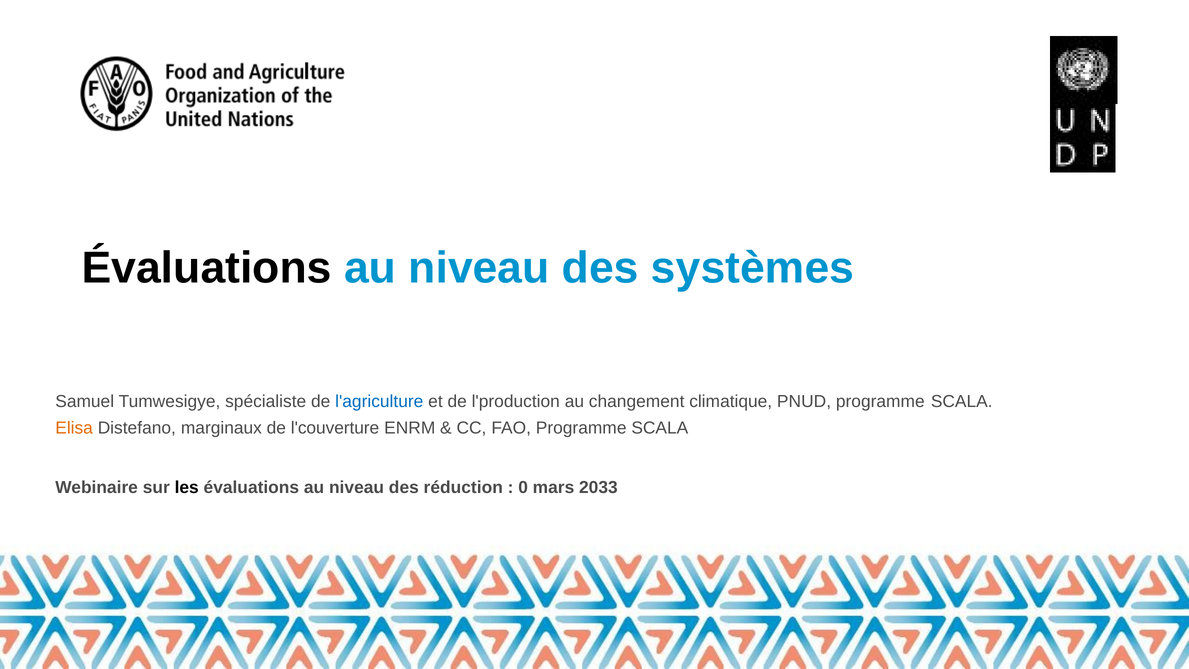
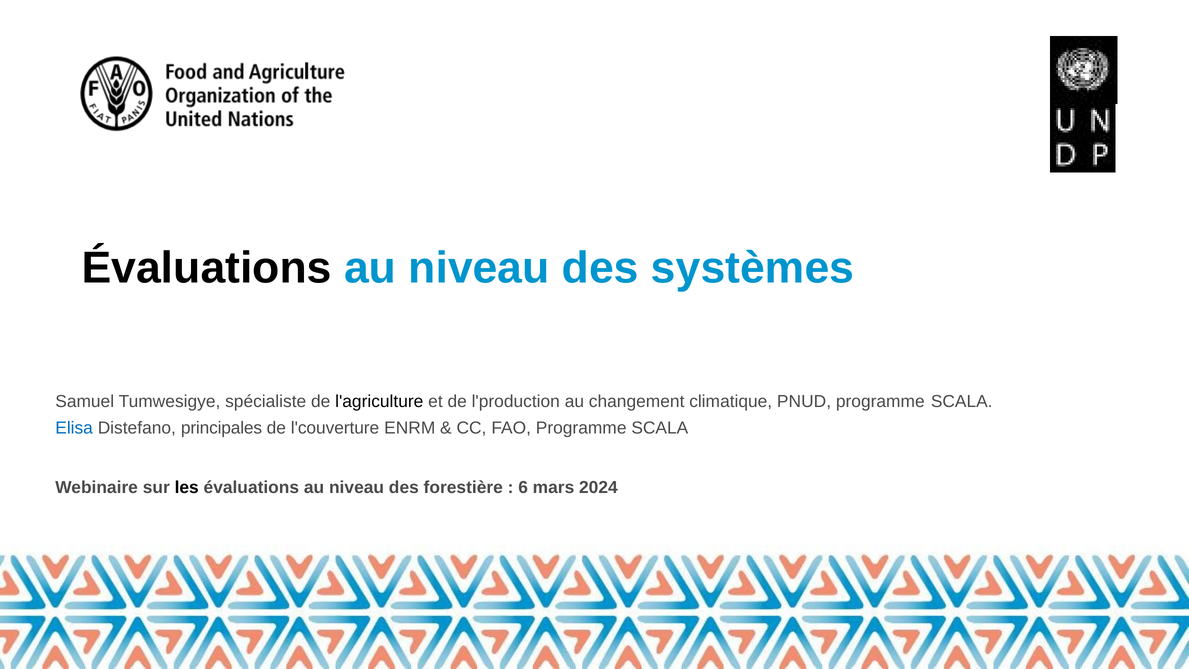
l'agriculture colour: blue -> black (379, 402)
Elisa colour: orange -> blue (74, 428)
marginaux: marginaux -> principales (222, 428)
réduction: réduction -> forestière (463, 488)
0: 0 -> 6 (523, 488)
2033: 2033 -> 2024 (598, 488)
